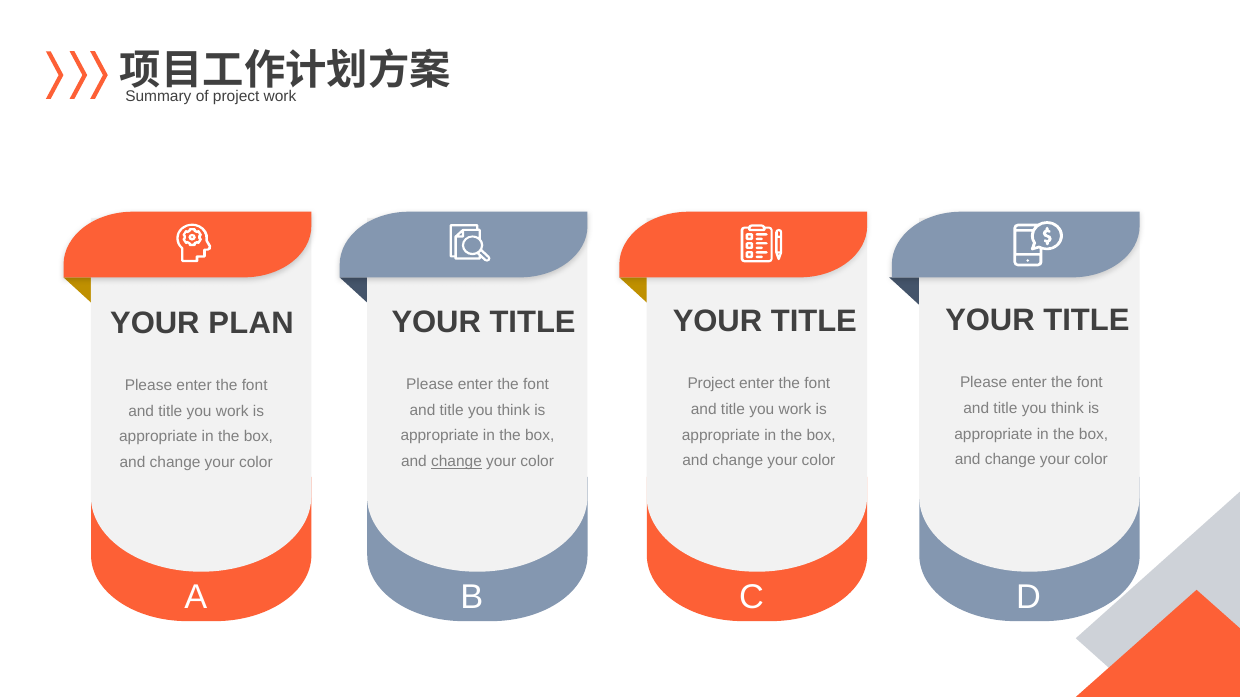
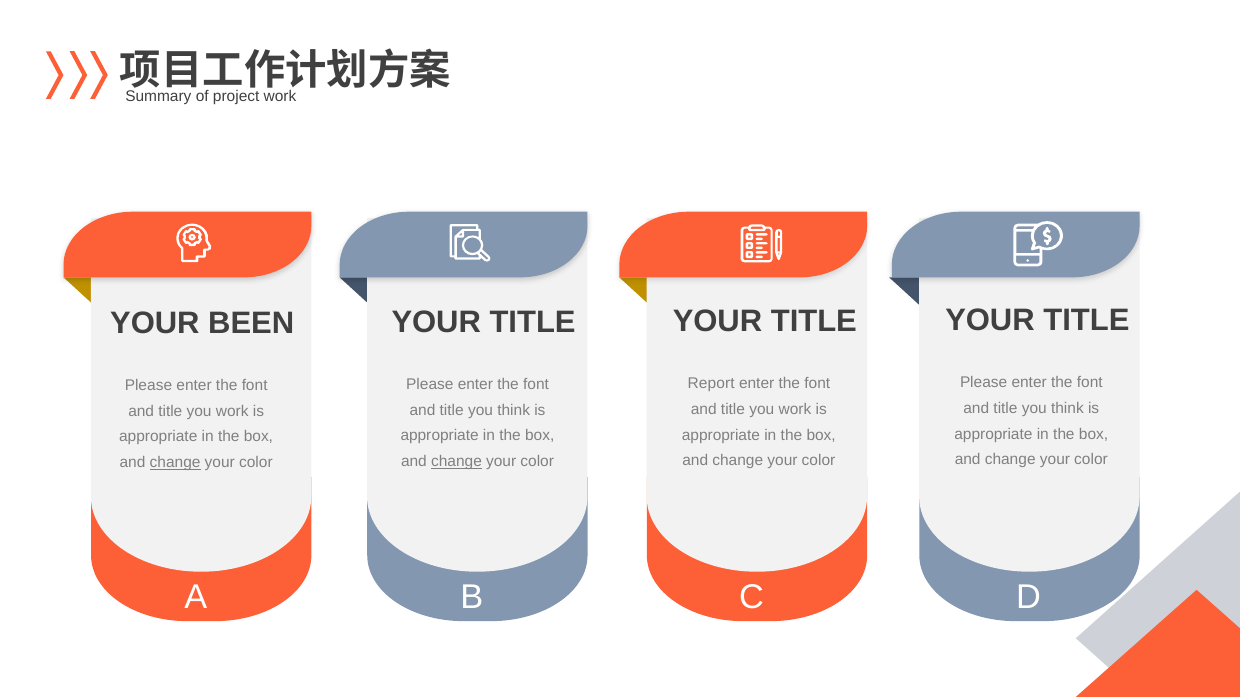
PLAN: PLAN -> BEEN (251, 323)
Project: Project -> Report (711, 384)
change underline: none -> present (175, 463)
